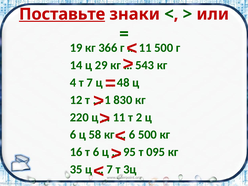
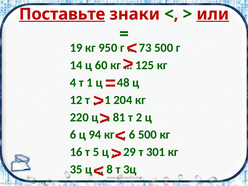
или underline: none -> present (213, 14)
366: 366 -> 950 (108, 48)
11: 11 -> 73 (145, 48)
29: 29 -> 60 (101, 65)
543: 543 -> 125 (145, 65)
т 7: 7 -> 1 (90, 83)
830: 830 -> 204 (123, 100)
11: 11 -> 81 (119, 117)
58: 58 -> 94 (95, 135)
т 6: 6 -> 5 (96, 152)
95: 95 -> 29 (130, 152)
095: 095 -> 301 (156, 152)
7: 7 -> 8 (110, 169)
